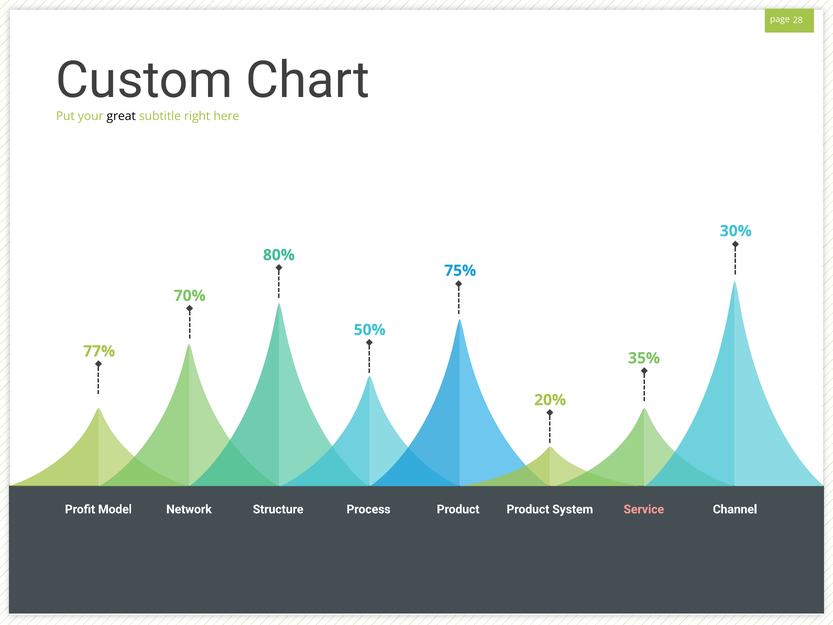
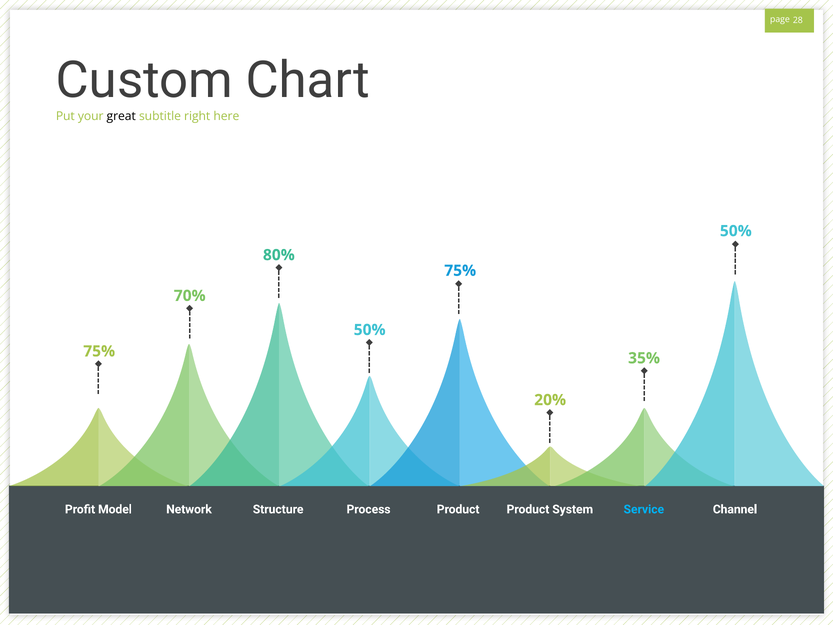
30%: 30% -> 50% (736, 231)
77%: 77% -> 75% (99, 351)
Service colour: pink -> light blue (644, 509)
